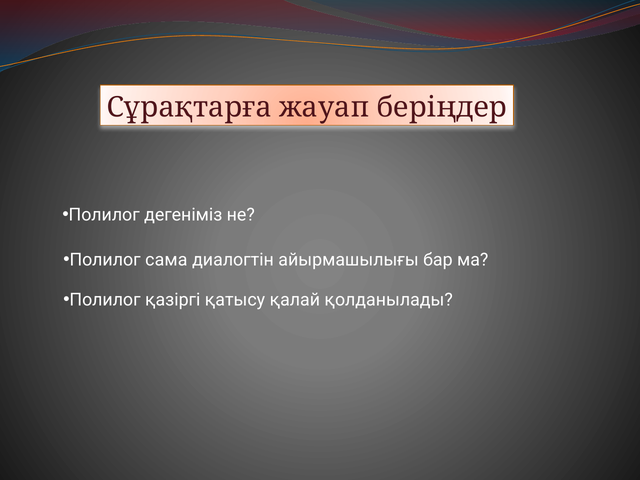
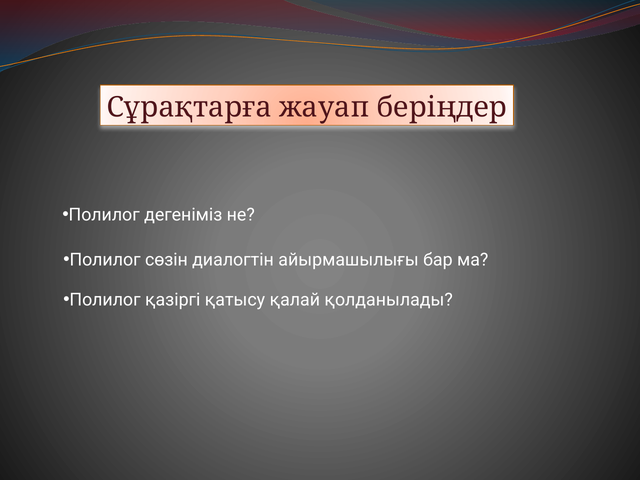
сама: сама -> сөзін (166, 260)
